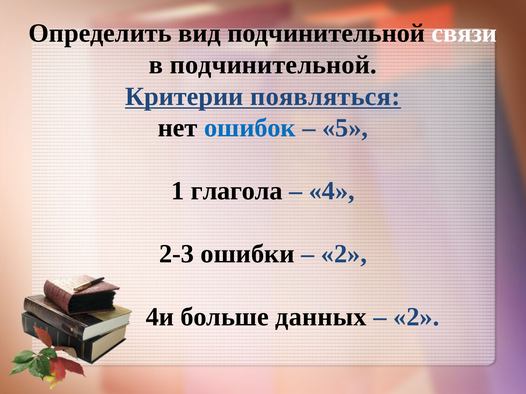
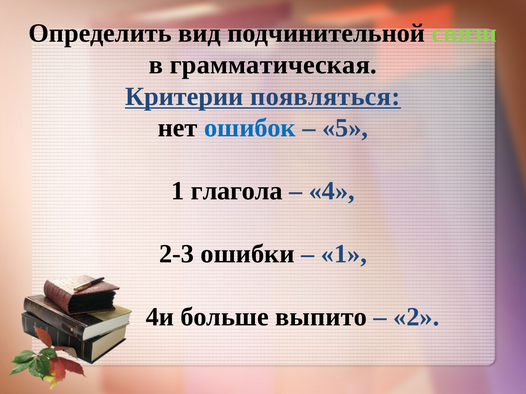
связи colour: white -> light green (464, 33)
в подчинительной: подчинительной -> грамматическая (273, 65)
2: 2 -> 1 (344, 254)
данных: данных -> выпито (321, 317)
